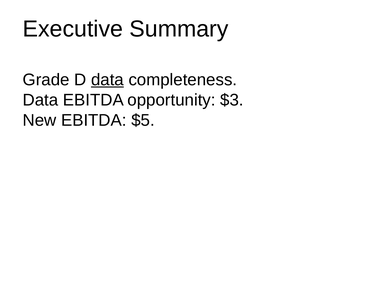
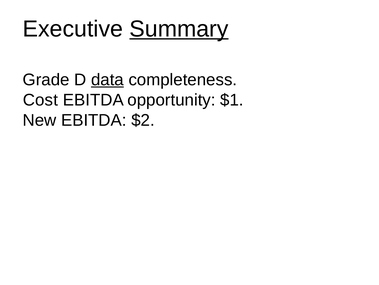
Summary underline: none -> present (179, 29)
Data: Data -> Cost (40, 100)
$3: $3 -> $1 (232, 100)
$5: $5 -> $2 (143, 120)
